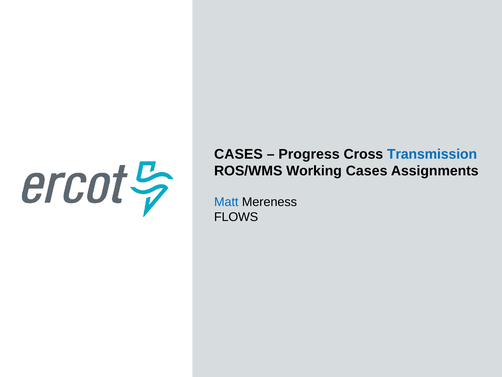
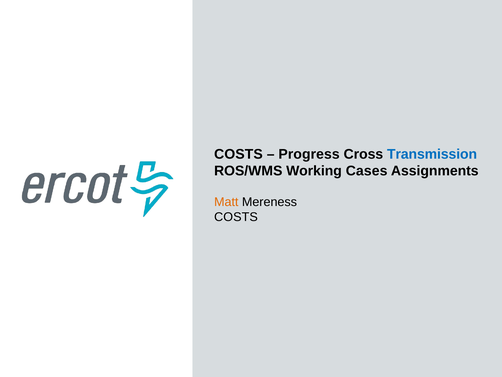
CASES: CASES -> COSTS (238, 154)
Matt colour: blue -> orange (226, 202)
FLOWS: FLOWS -> COSTS (236, 217)
